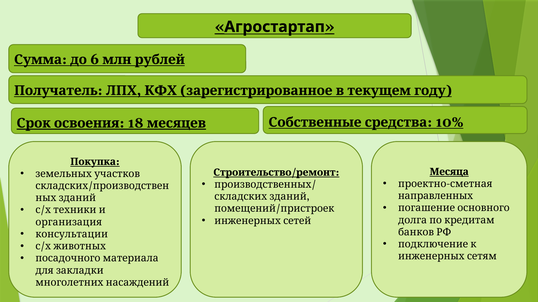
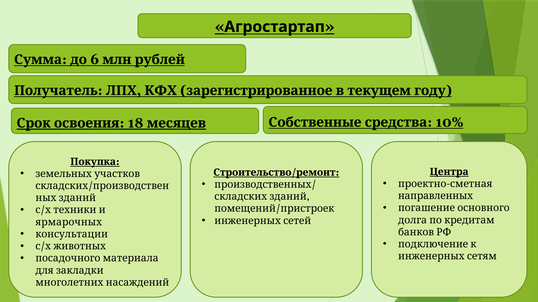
Месяца: Месяца -> Центра (449, 172)
организация: организация -> ярмарочных (69, 223)
